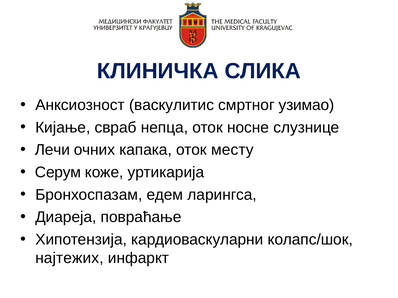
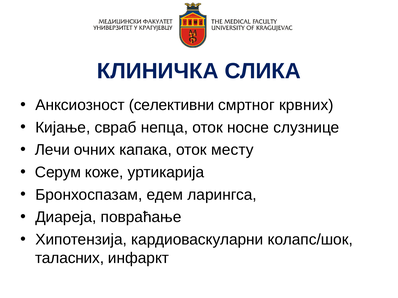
васкулитис: васкулитис -> селективни (172, 105)
узимао: узимао -> крвних (306, 105)
најтежих: најтежих -> таласних (70, 259)
